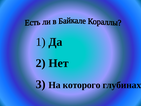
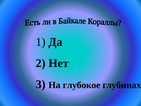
которого: которого -> глубокое (82, 85)
